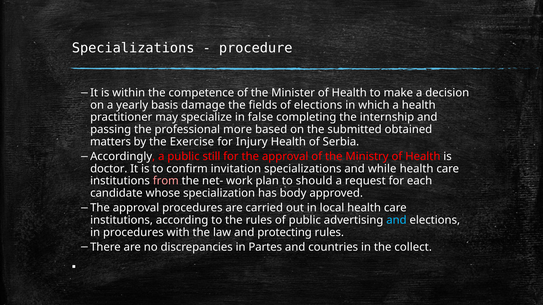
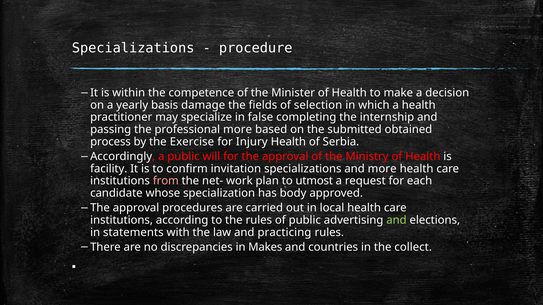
of elections: elections -> selection (318, 105)
matters: matters -> process (110, 142)
still: still -> will (211, 157)
doctor: doctor -> facility (109, 169)
and while: while -> more (382, 169)
should: should -> utmost (314, 181)
and colour: light blue -> light green (396, 220)
in procedures: procedures -> statements (133, 233)
protecting: protecting -> practicing (284, 233)
Partes: Partes -> Makes (265, 247)
